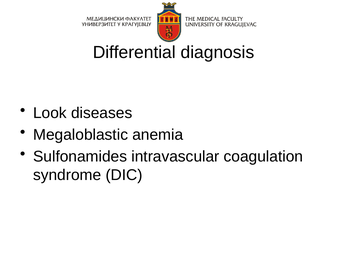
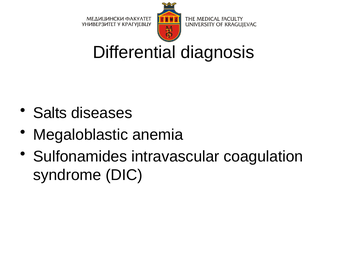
Look: Look -> Salts (50, 113)
